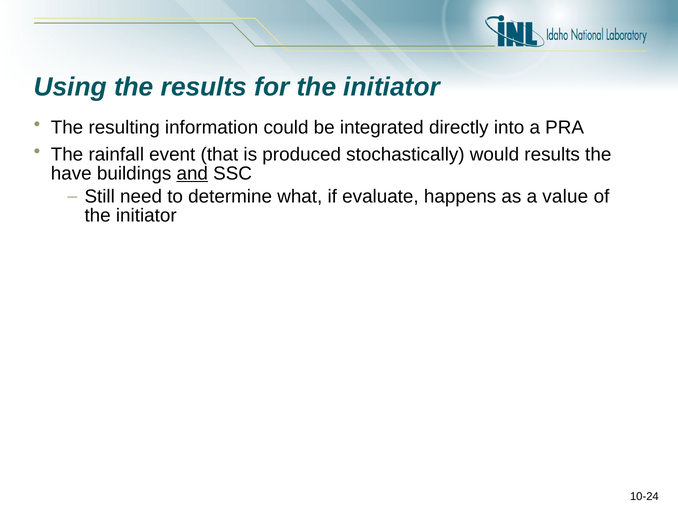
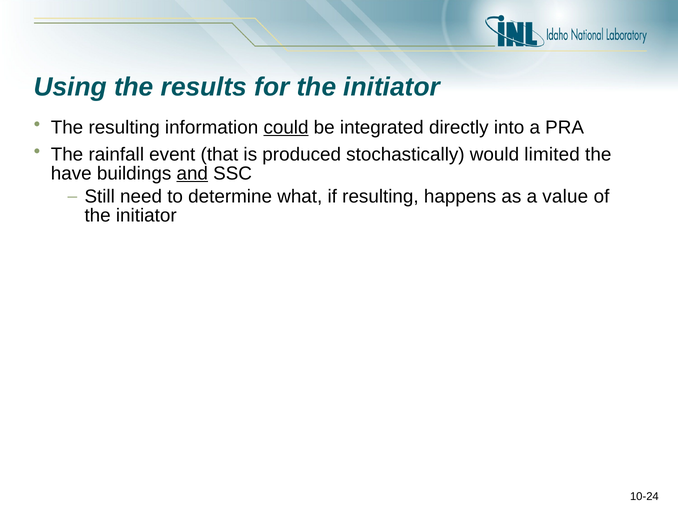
could underline: none -> present (286, 128)
would results: results -> limited (552, 154)
if evaluate: evaluate -> resulting (380, 197)
